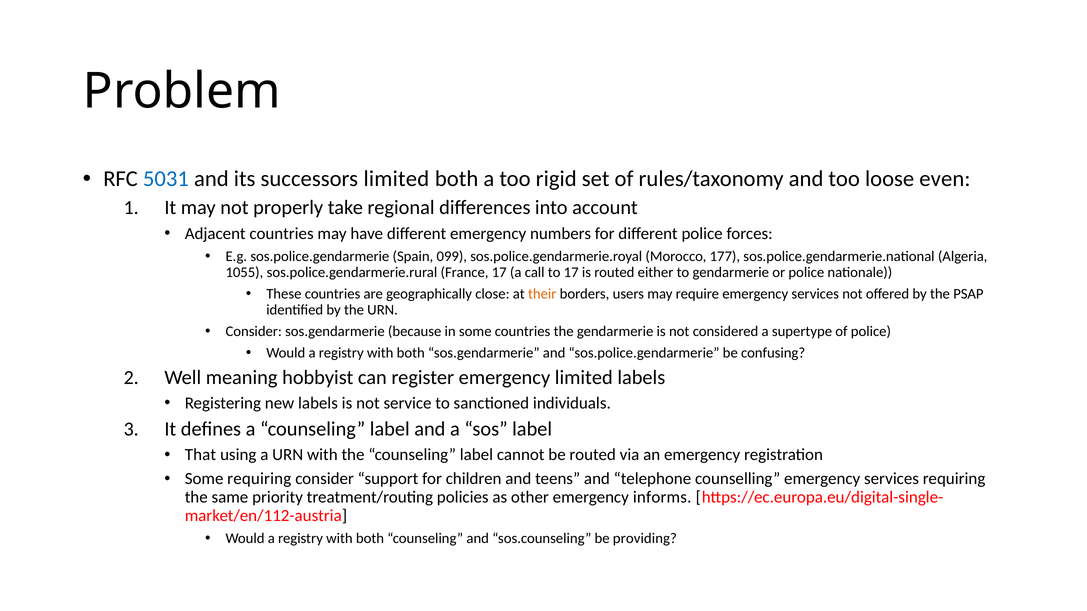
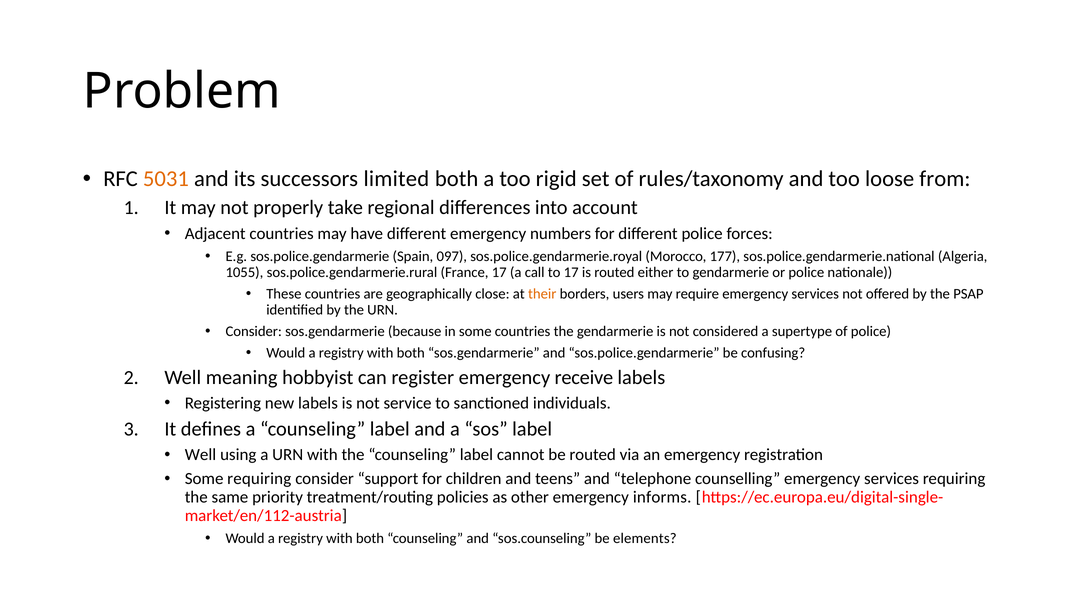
5031 colour: blue -> orange (166, 179)
even: even -> from (945, 179)
099: 099 -> 097 (452, 256)
emergency limited: limited -> receive (584, 378)
That: That -> Well (200, 455)
providing: providing -> elements (645, 539)
